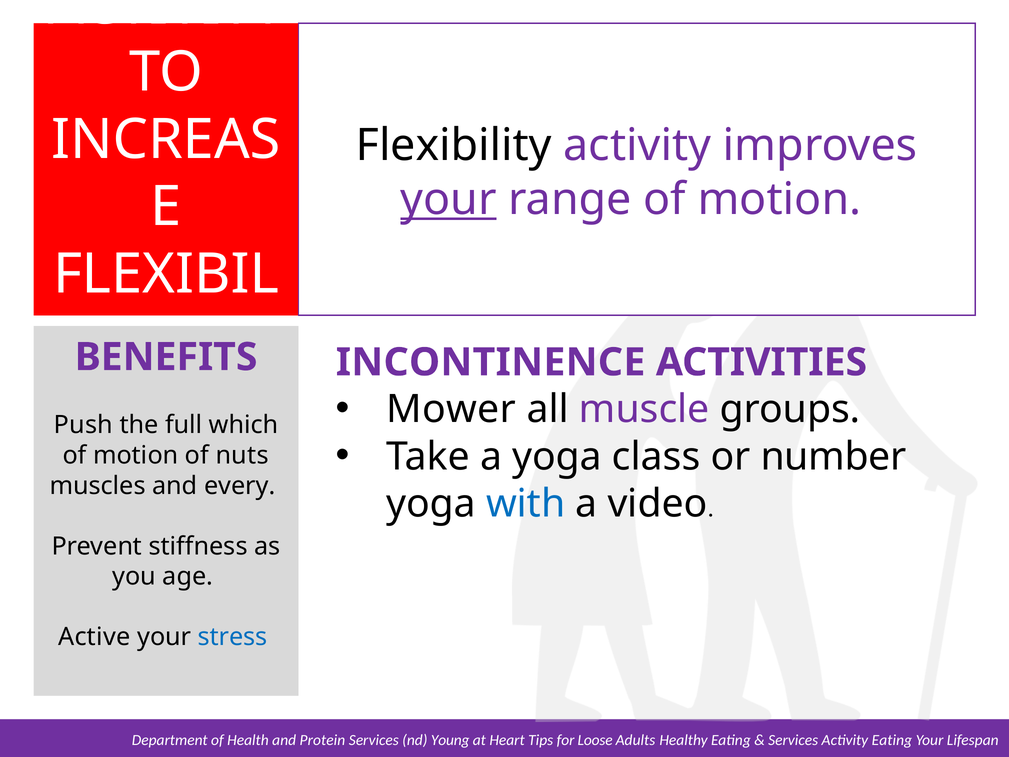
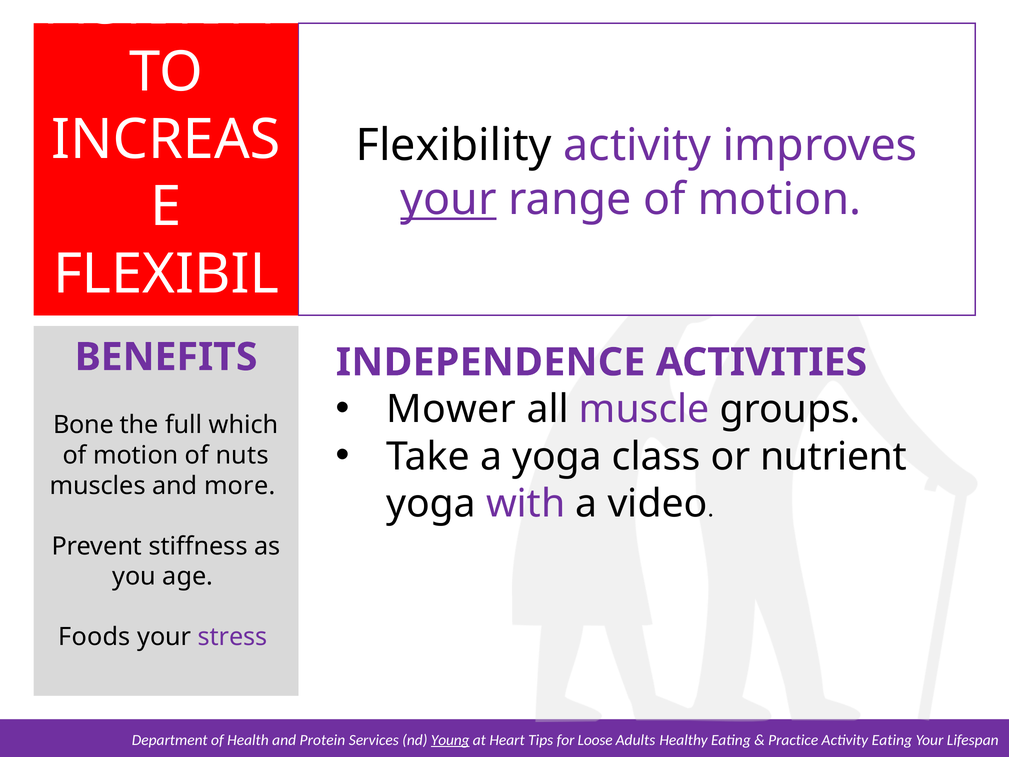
INCONTINENCE: INCONTINENCE -> INDEPENDENCE (491, 362)
Push: Push -> Bone (84, 425)
number: number -> nutrient (834, 457)
every: every -> more (240, 486)
with colour: blue -> purple (526, 504)
Active: Active -> Foods (94, 637)
stress colour: blue -> purple (233, 637)
Young underline: none -> present (450, 740)
Services: Services -> Practice (793, 740)
